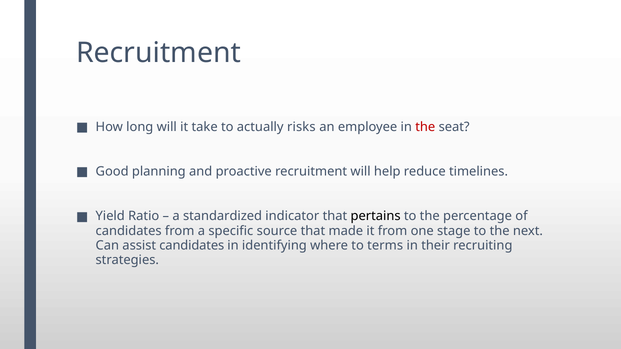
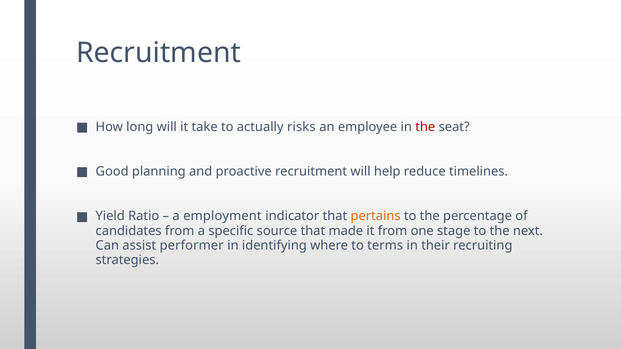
standardized: standardized -> employment (222, 216)
pertains colour: black -> orange (376, 216)
assist candidates: candidates -> performer (192, 246)
